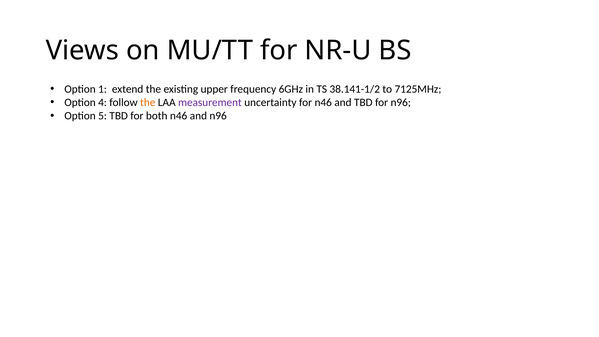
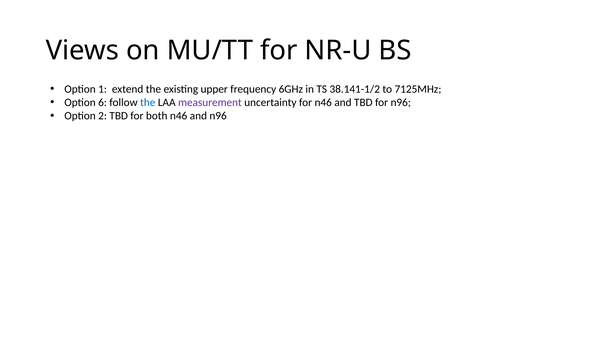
4: 4 -> 6 (103, 102)
the colour: orange -> blue (148, 102)
5: 5 -> 2 (103, 116)
